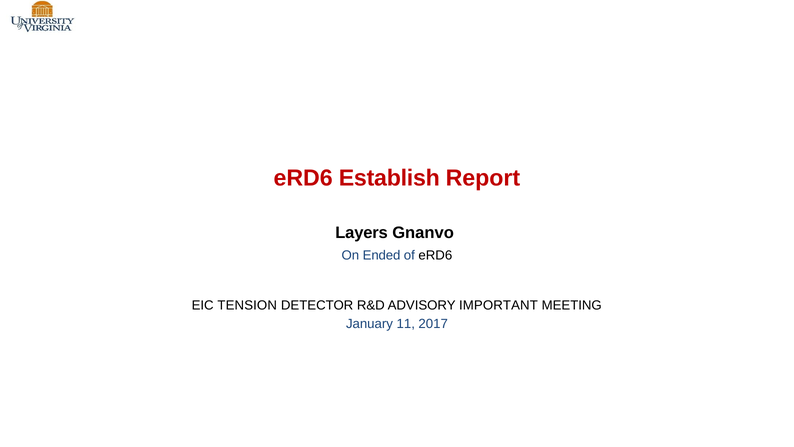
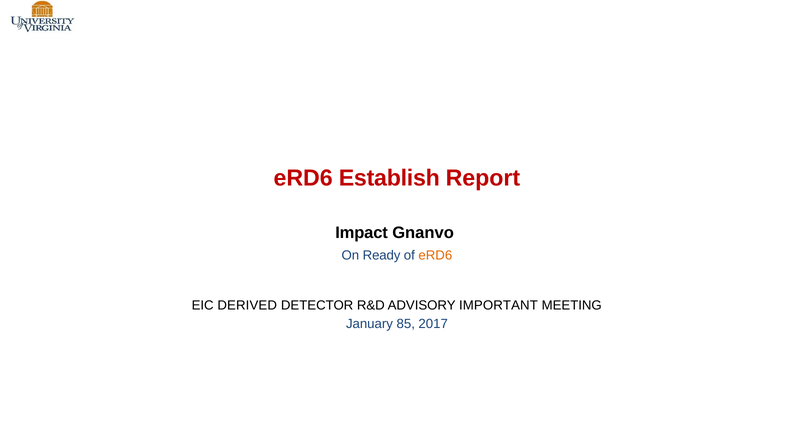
Layers: Layers -> Impact (362, 232)
Ended: Ended -> Ready (382, 255)
eRD6 colour: black -> orange (435, 255)
TENSION: TENSION -> DERIVED (247, 305)
11: 11 -> 85 (406, 324)
